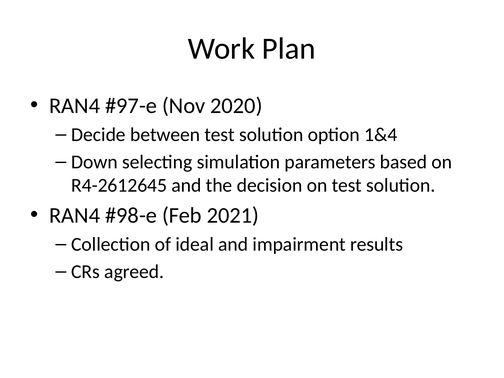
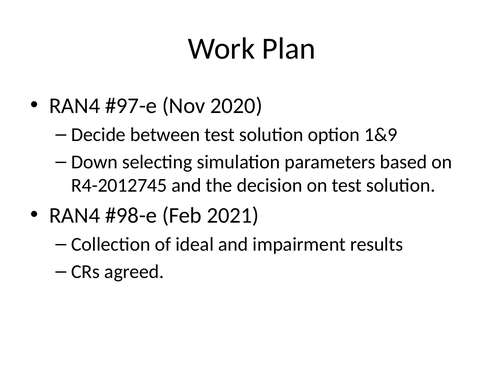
1&4: 1&4 -> 1&9 (381, 135)
R4-2612645: R4-2612645 -> R4-2012745 (119, 186)
